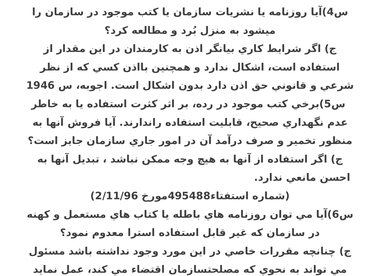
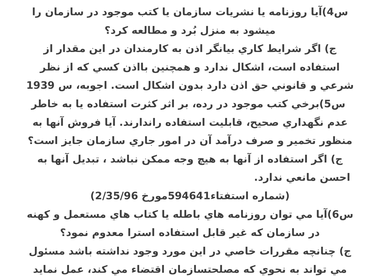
1946: 1946 -> 1939 (41, 86)
2/11/96: 2/11/96 -> 2/35/96 (117, 196)
495488: 495488 -> 594641 (189, 196)
